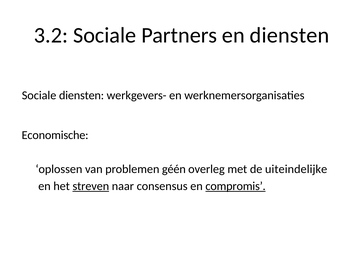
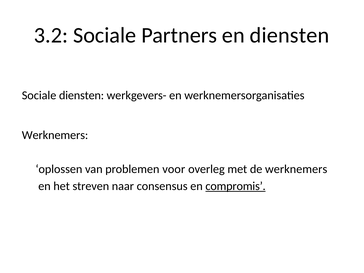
Economische: Economische -> Werknemers (55, 135)
géén: géén -> voor (174, 169)
de uiteindelijke: uiteindelijke -> werknemers (296, 169)
streven underline: present -> none (91, 186)
